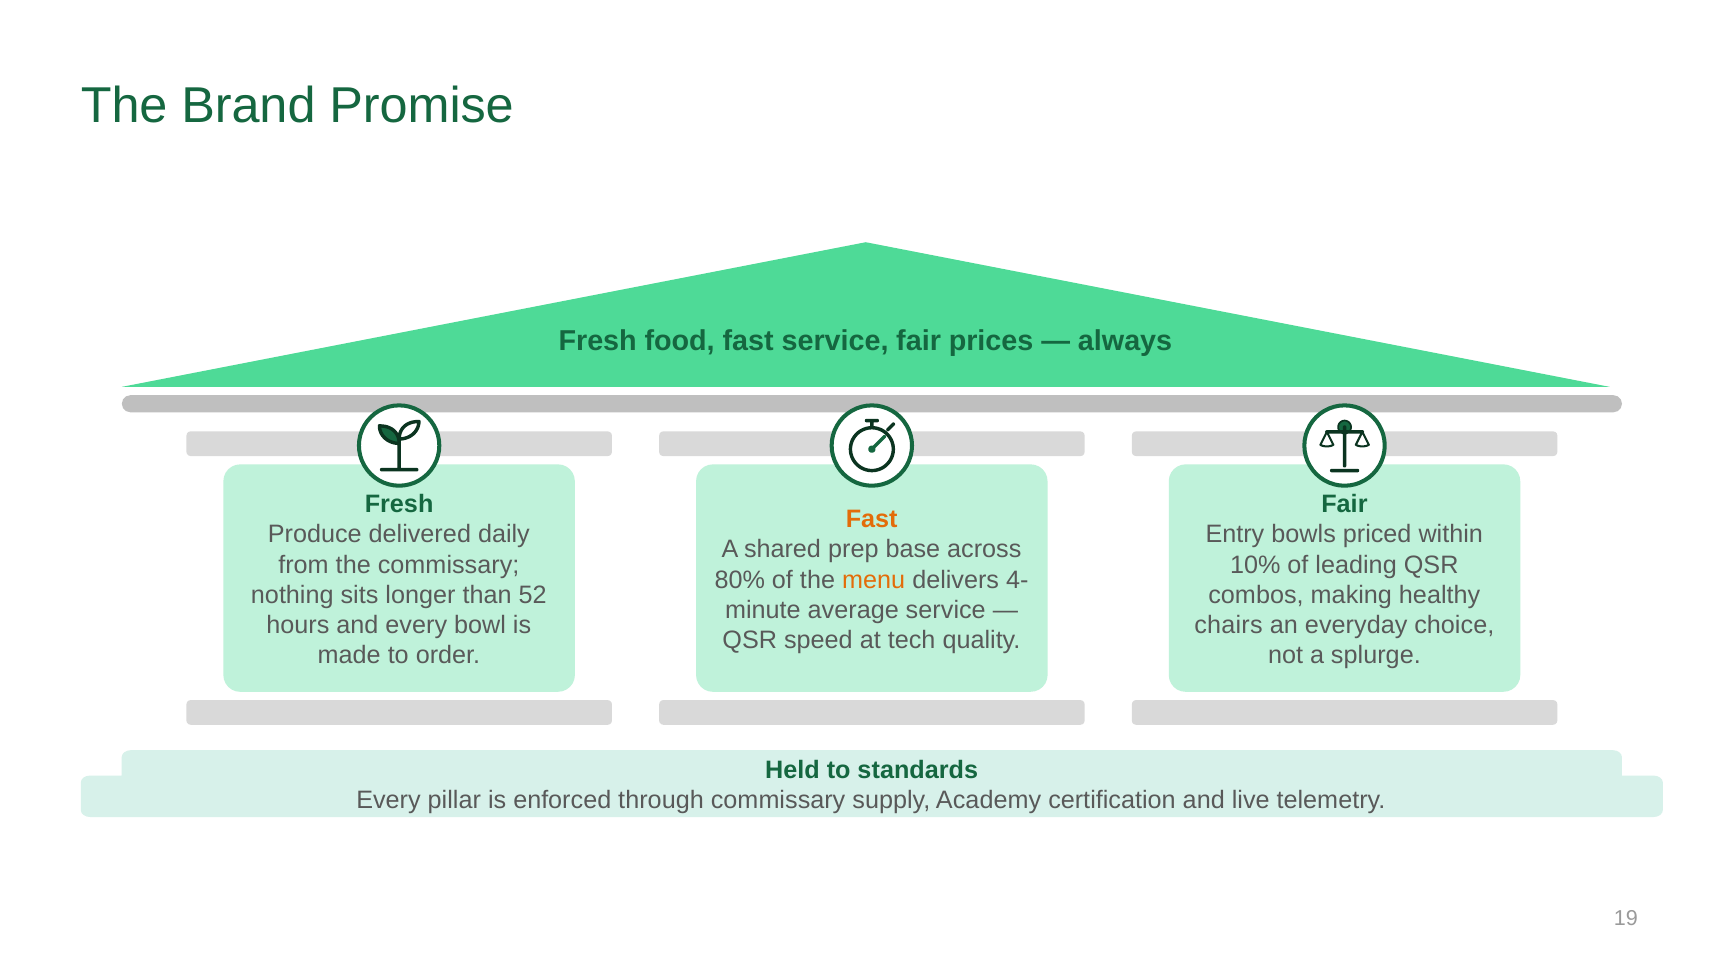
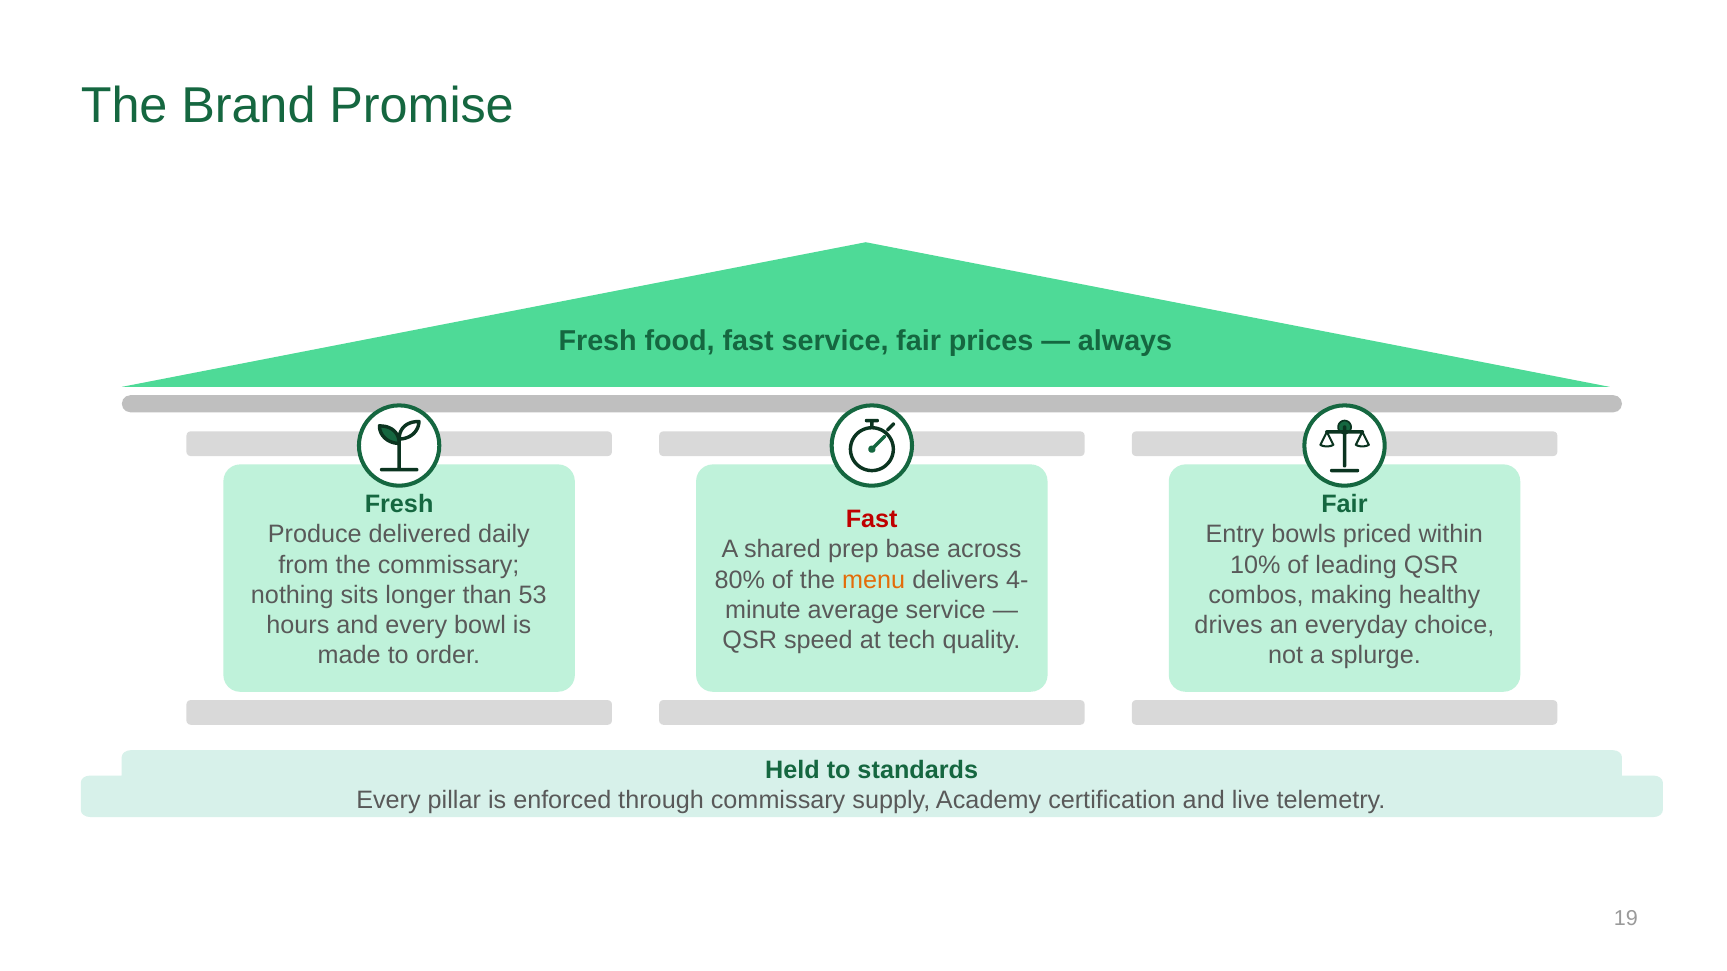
Fast colour: orange -> red (872, 520)
52: 52 -> 53 (533, 595)
chairs: chairs -> drives (1228, 625)
